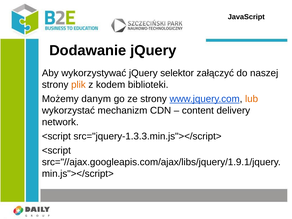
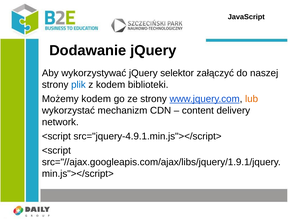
plik colour: orange -> blue (78, 85)
Możemy danym: danym -> kodem (96, 99)
src="jquery-1.3.3.min.js"></script>: src="jquery-1.3.3.min.js"></script> -> src="jquery-4.9.1.min.js"></script> (148, 136)
